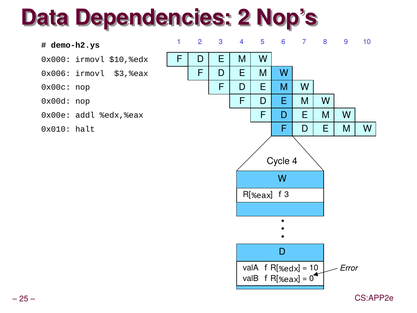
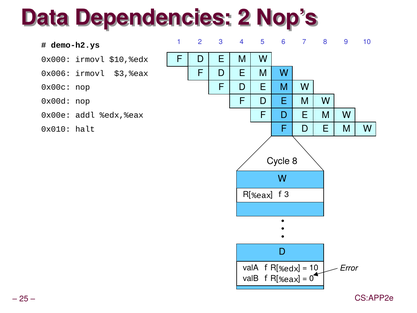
Cycle 4: 4 -> 8 (295, 161)
